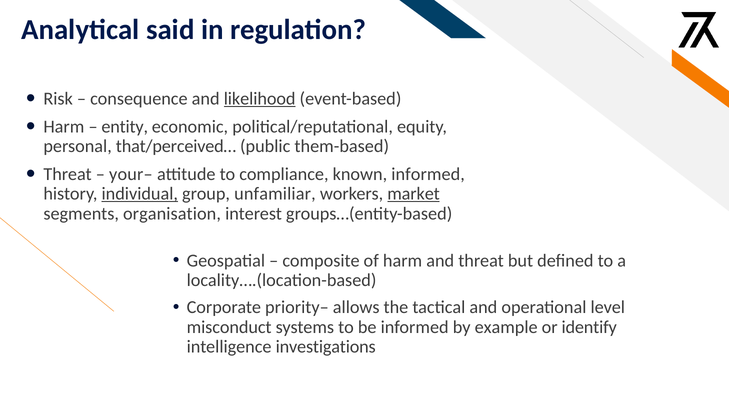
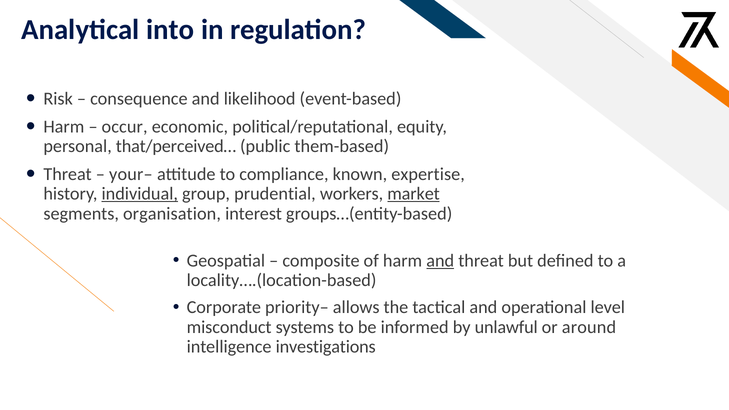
said: said -> into (170, 30)
likelihood underline: present -> none (260, 99)
entity: entity -> occur (125, 127)
known informed: informed -> expertise (428, 174)
unfamiliar: unfamiliar -> prudential (275, 194)
and underline: none -> present (440, 261)
example: example -> unlawful (506, 327)
identify: identify -> around (589, 327)
